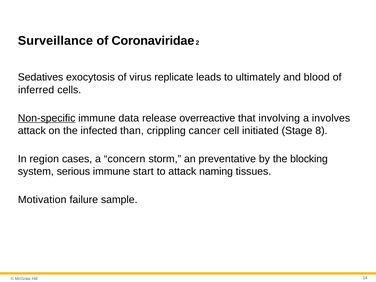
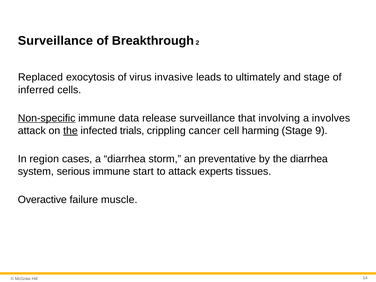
Coronaviridae: Coronaviridae -> Breakthrough (153, 41)
Sedatives: Sedatives -> Replaced (40, 77)
replicate: replicate -> invasive (174, 77)
and blood: blood -> stage (317, 77)
release overreactive: overreactive -> surveillance (207, 118)
the underline: none -> present (70, 131)
than: than -> trials (132, 131)
initiated: initiated -> harming (260, 131)
8: 8 -> 9 (321, 131)
a concern: concern -> diarrhea (125, 159)
the blocking: blocking -> diarrhea (309, 159)
naming: naming -> experts (216, 171)
Motivation: Motivation -> Overactive (42, 200)
sample: sample -> muscle (119, 200)
